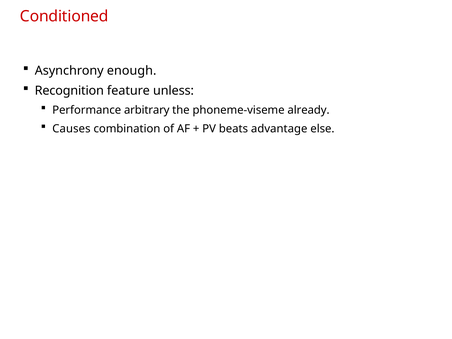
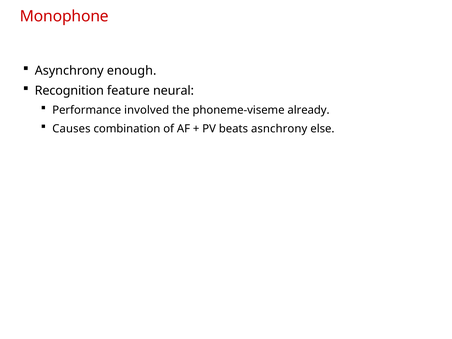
Conditioned: Conditioned -> Monophone (64, 16)
unless: unless -> neural (174, 91)
arbitrary: arbitrary -> involved (147, 110)
advantage: advantage -> asnchrony (279, 129)
